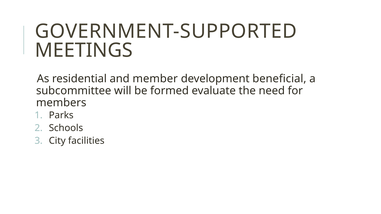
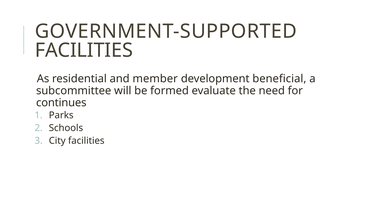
MEETINGS: MEETINGS -> FACILITIES (84, 50)
members: members -> continues (61, 103)
